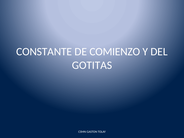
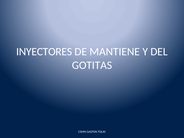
CONSTANTE: CONSTANTE -> INYECTORES (44, 52)
COMIENZO: COMIENZO -> MANTIENE (115, 52)
